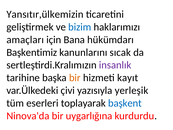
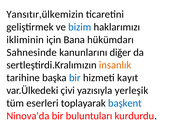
amaçları: amaçları -> ikliminin (25, 40)
Başkentimiz: Başkentimiz -> Sahnesinde (32, 52)
sıcak: sıcak -> diğer (120, 52)
insanlık colour: purple -> orange (115, 65)
bir colour: orange -> blue (75, 78)
uygarlığına: uygarlığına -> buluntuları (89, 116)
